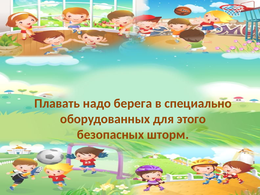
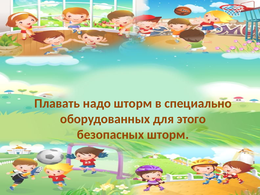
надо берега: берега -> шторм (133, 103)
